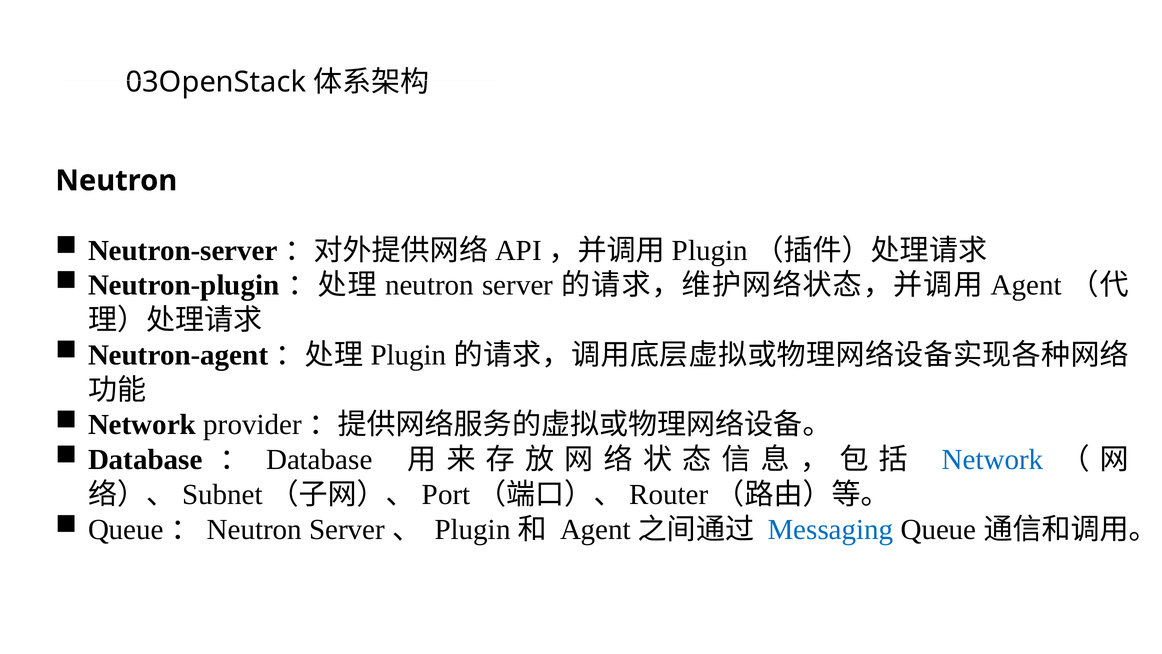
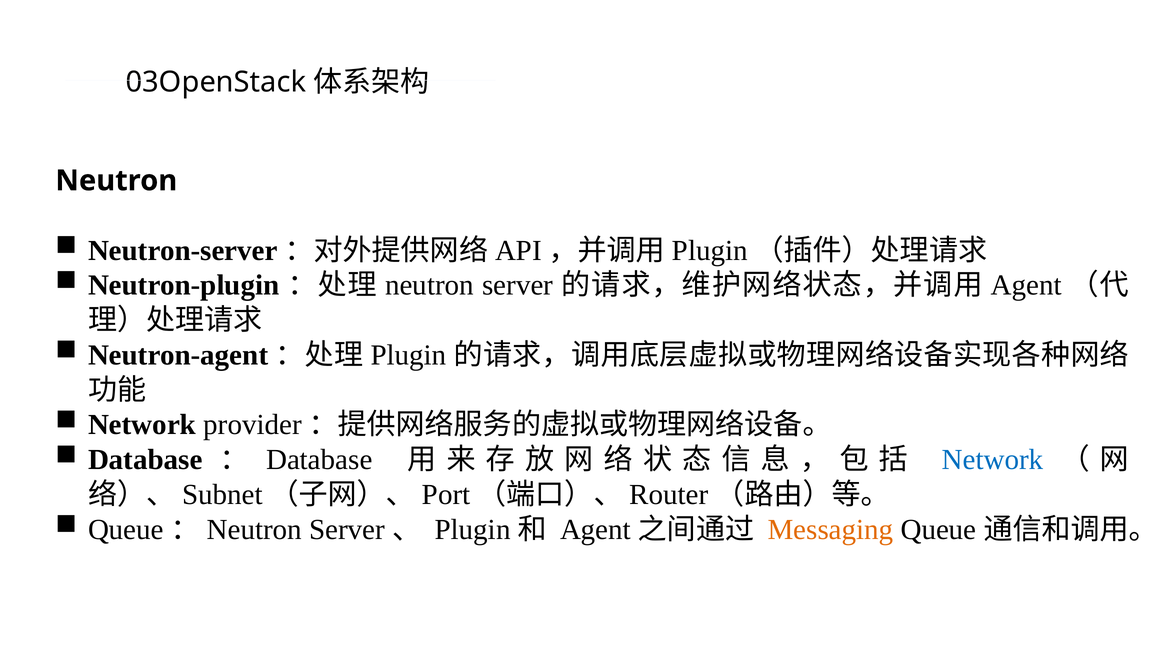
Messaging colour: blue -> orange (830, 529)
